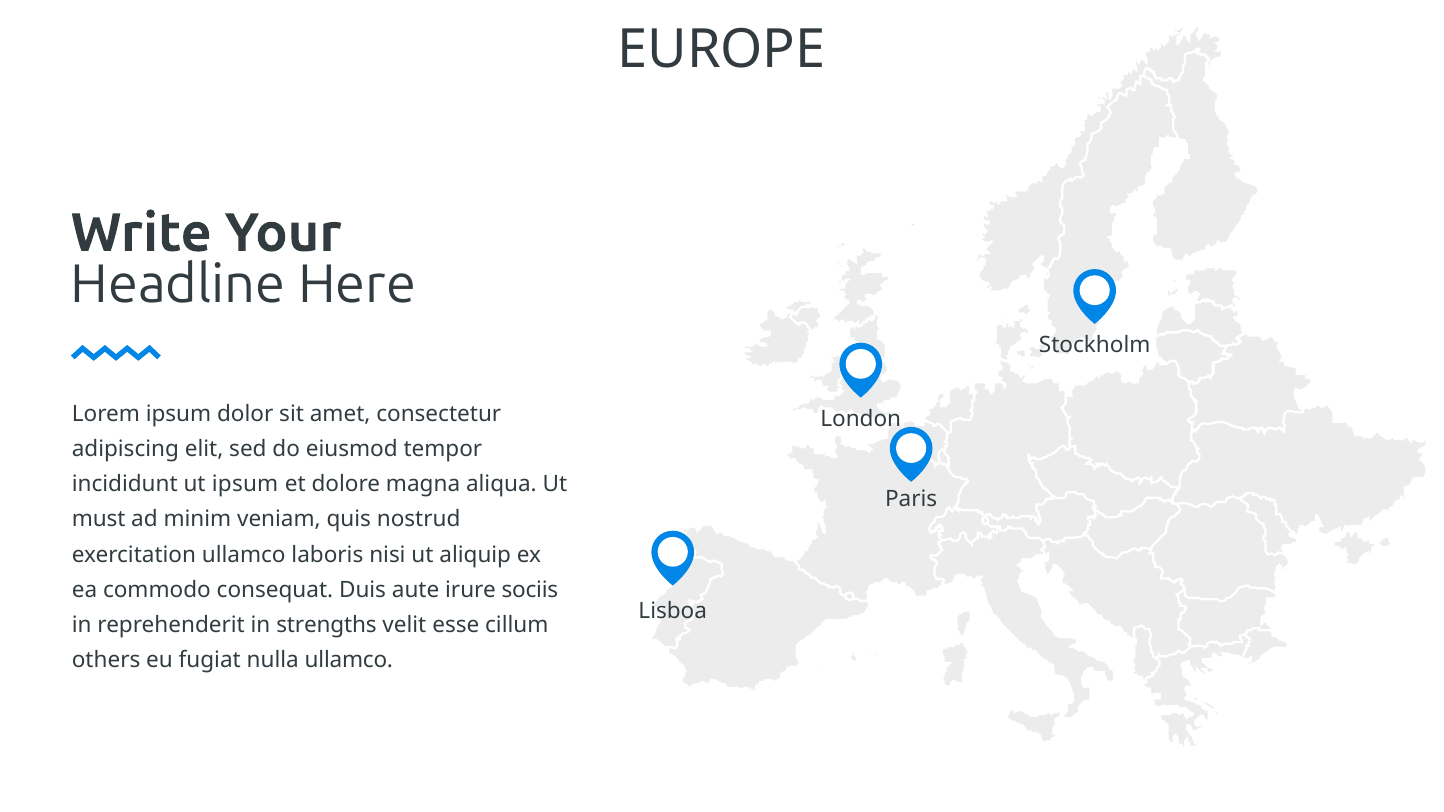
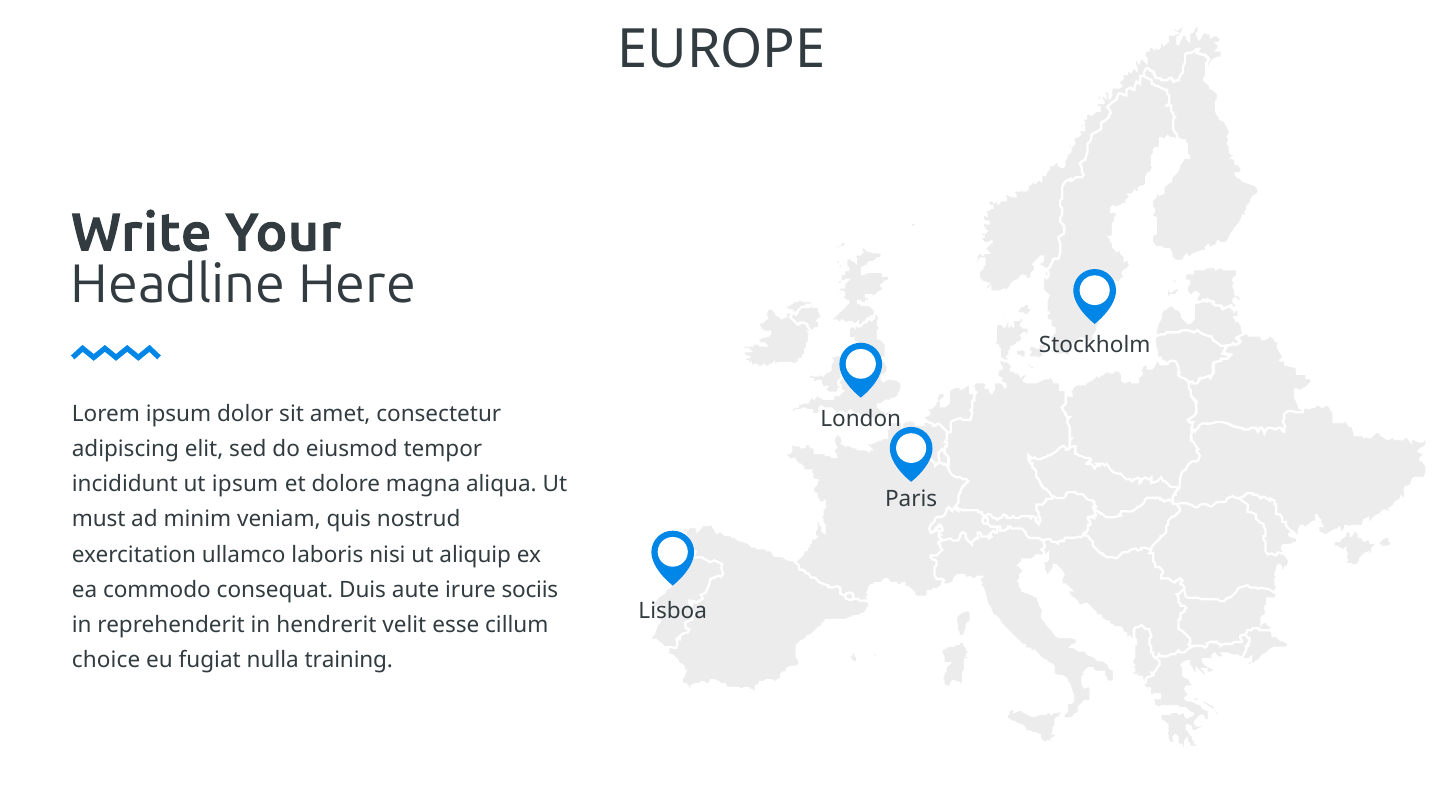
strengths: strengths -> hendrerit (326, 625)
others: others -> choice (106, 660)
nulla ullamco: ullamco -> training (349, 660)
